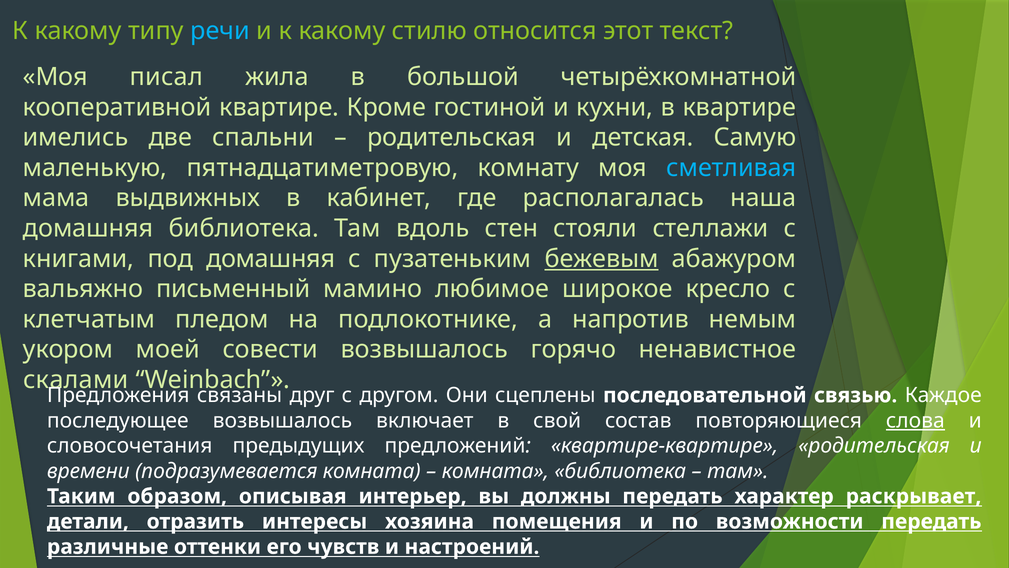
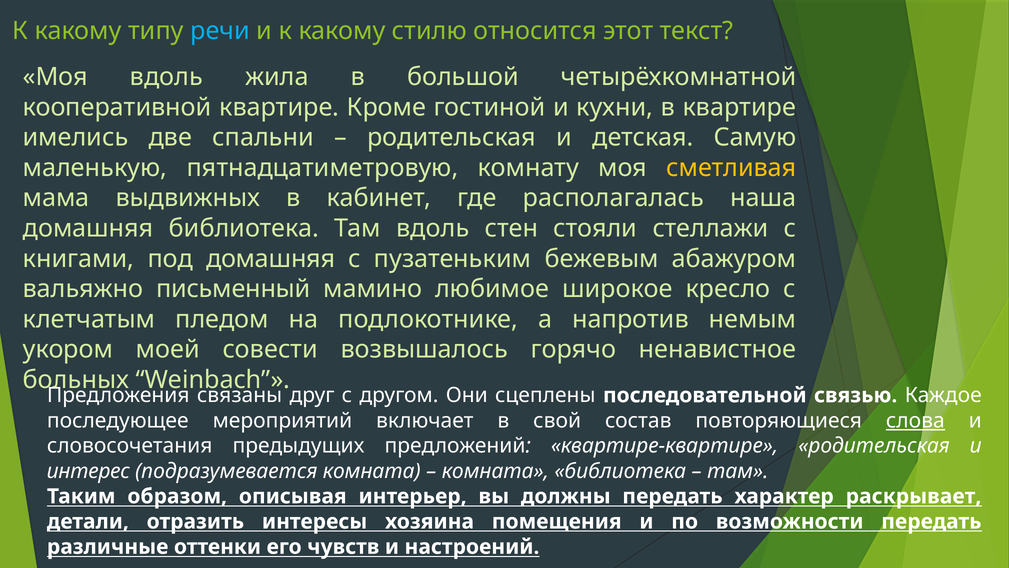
Моя писал: писал -> вдоль (166, 77)
сметливая colour: light blue -> yellow (731, 168)
бежевым underline: present -> none (602, 259)
скалами: скалами -> больных (76, 380)
последующее возвышалось: возвышалось -> мероприятий (282, 420)
времени: времени -> интерес (88, 471)
